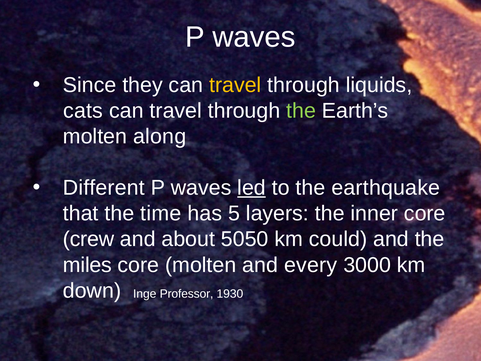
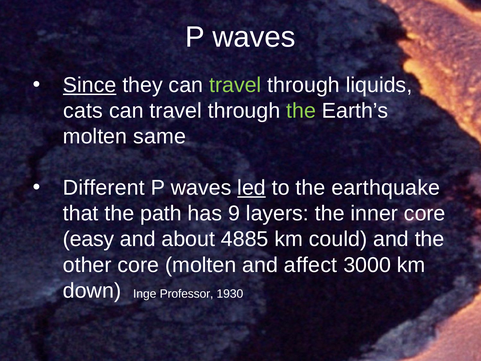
Since underline: none -> present (90, 85)
travel colour: yellow -> light green (235, 85)
along: along -> same (160, 136)
time: time -> path (161, 213)
5: 5 -> 9 (234, 213)
crew: crew -> easy (89, 239)
5050: 5050 -> 4885 (245, 239)
miles: miles -> other (87, 265)
every: every -> affect (311, 265)
